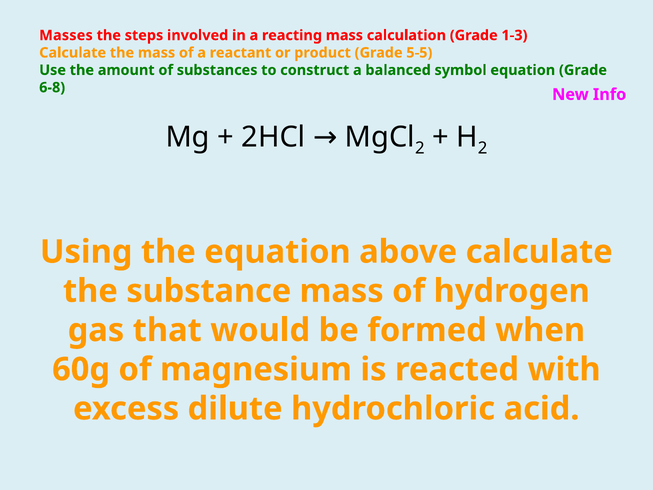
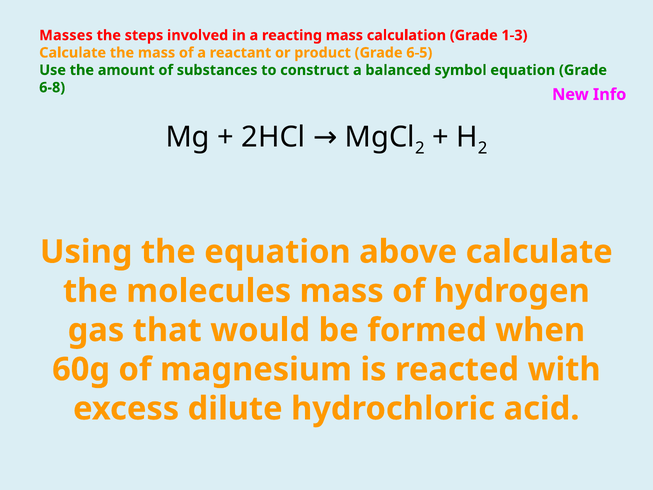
5-5: 5-5 -> 6-5 (419, 53)
substance: substance -> molecules (209, 291)
